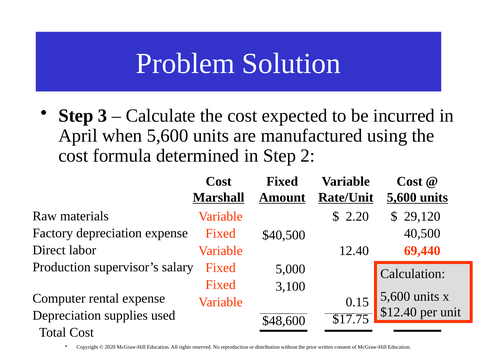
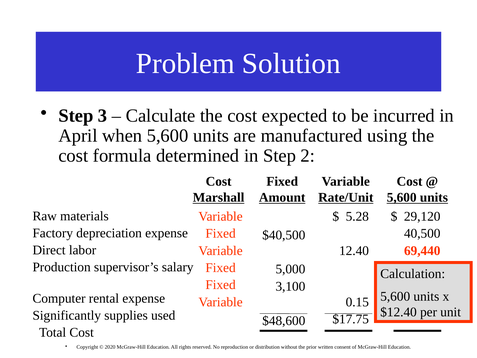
2.20: 2.20 -> 5.28 (357, 216)
Depreciation: Depreciation -> Significantly (67, 315)
